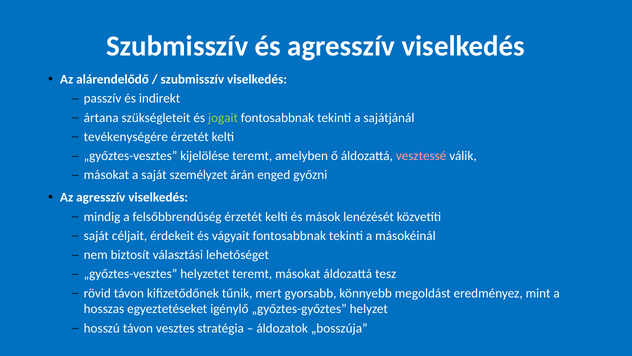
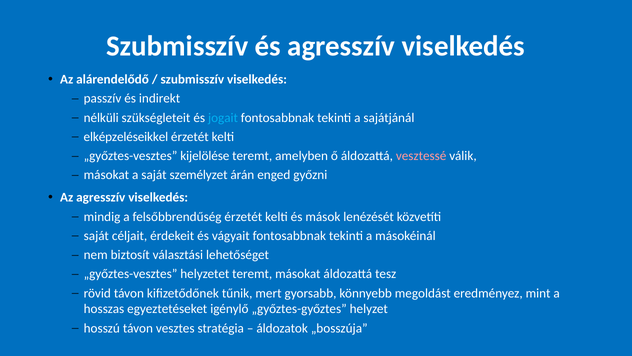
ártana: ártana -> nélküli (101, 118)
jogait colour: light green -> light blue (223, 118)
tevékenységére: tevékenységére -> elképzeléseikkel (126, 137)
